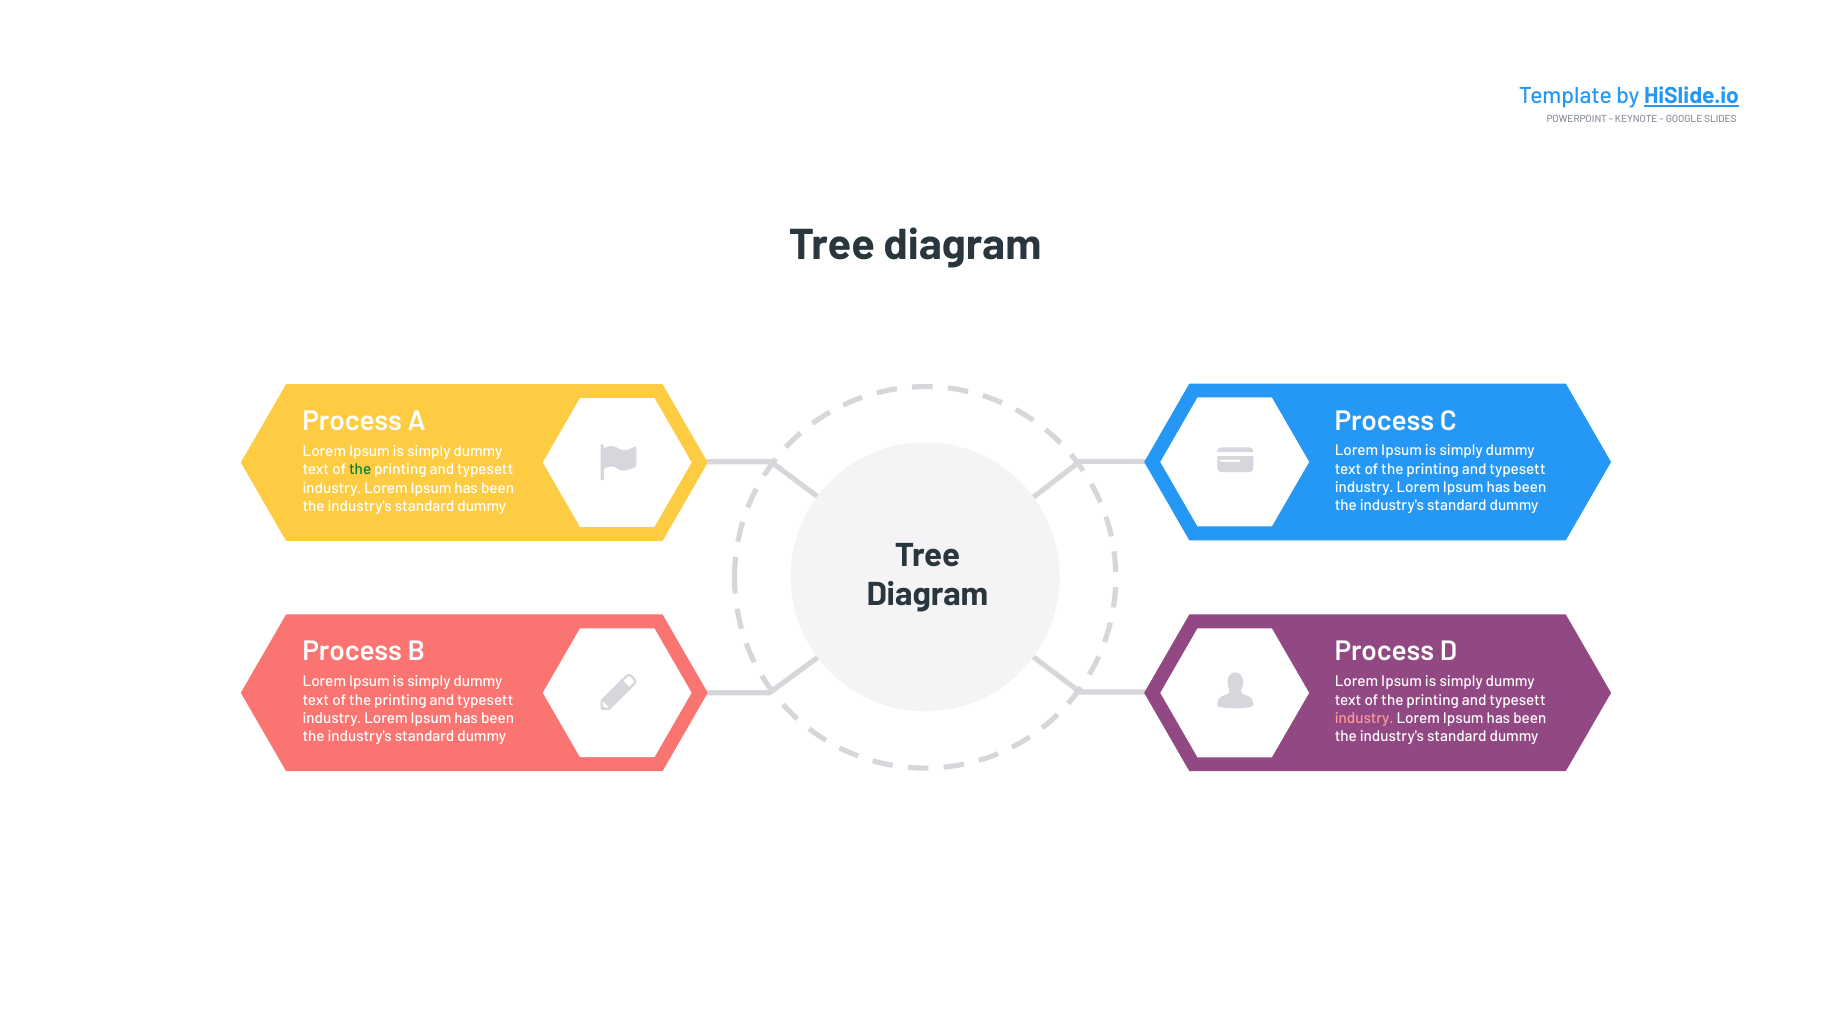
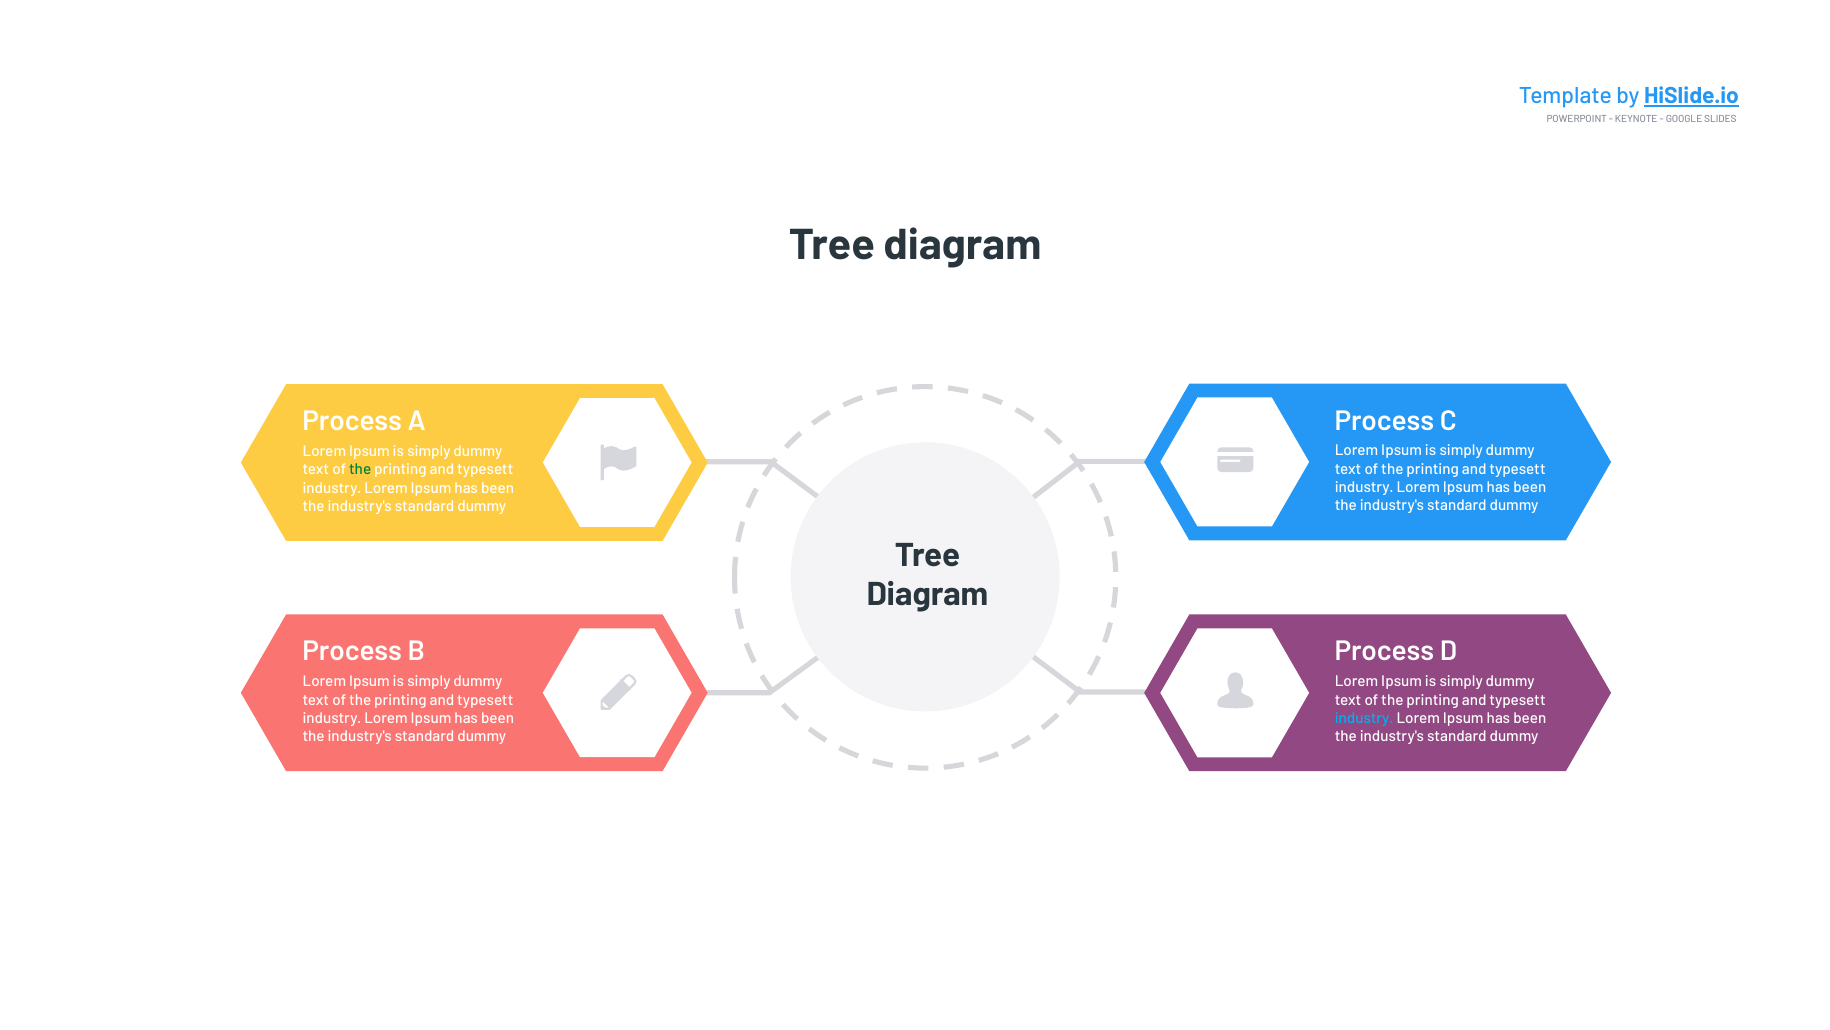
industry colour: pink -> light blue (1364, 718)
